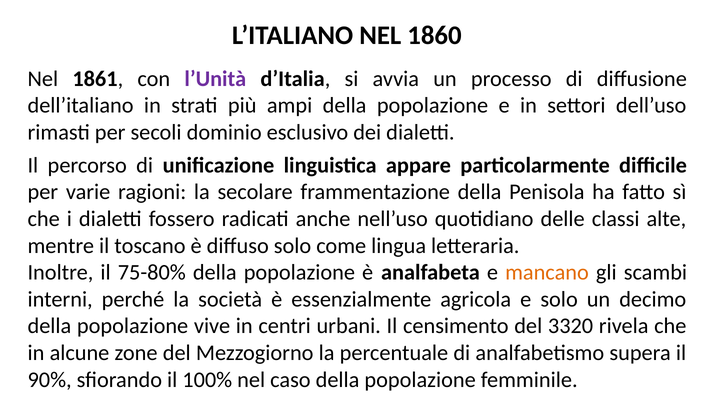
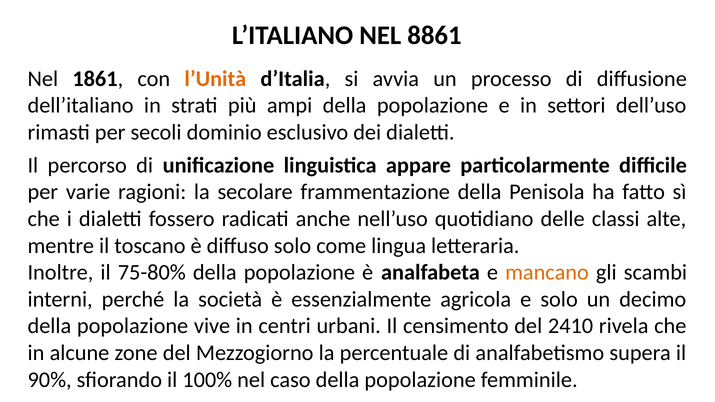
1860: 1860 -> 8861 (434, 35)
l’Unità colour: purple -> orange (215, 79)
3320: 3320 -> 2410 (571, 326)
